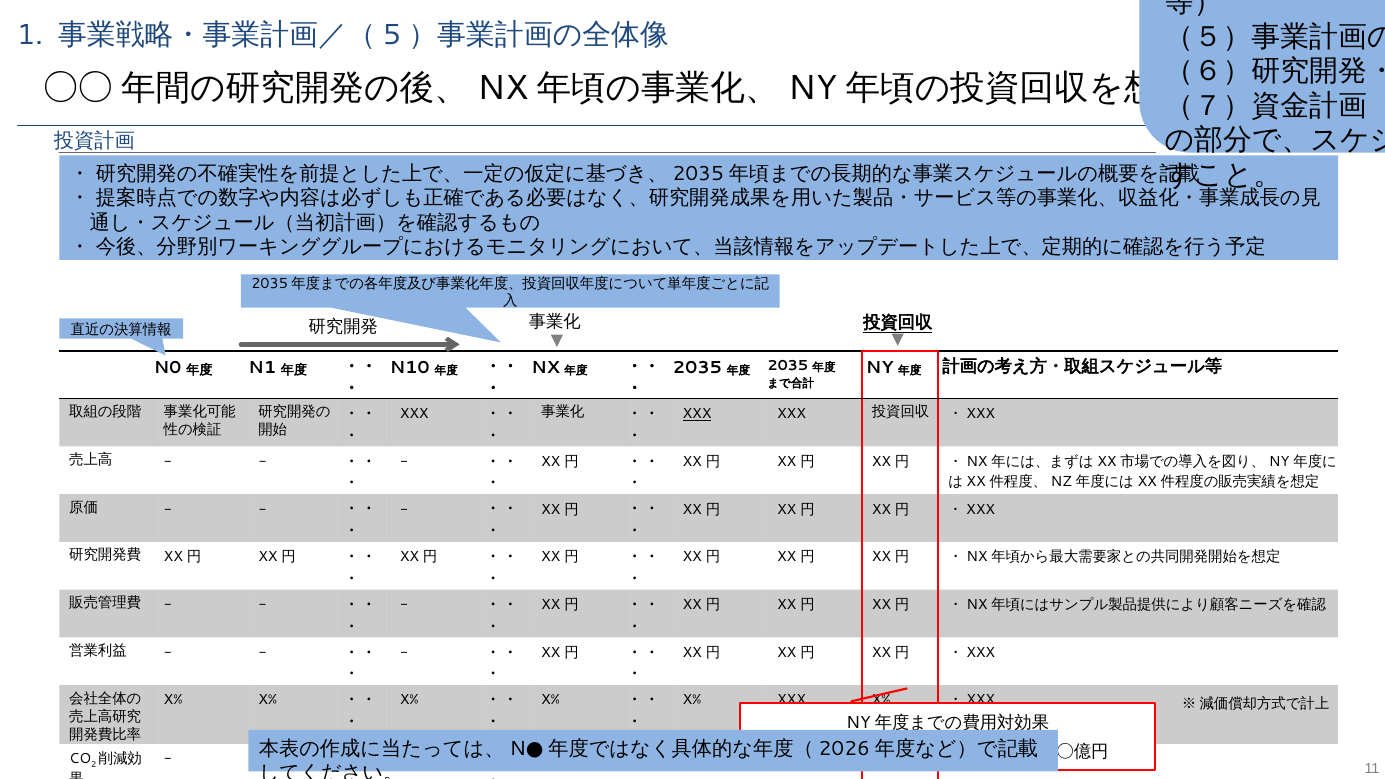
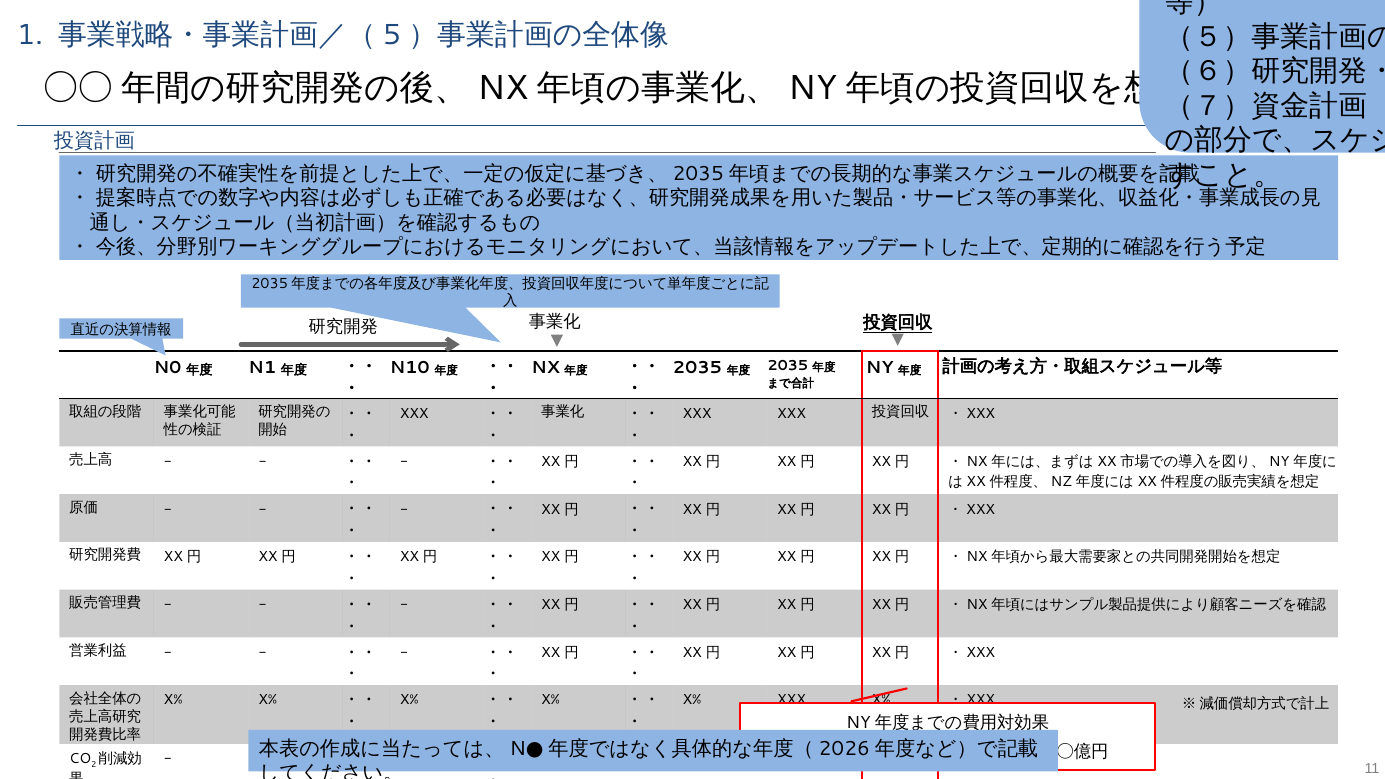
XXX underline: present -> none (697, 414)
